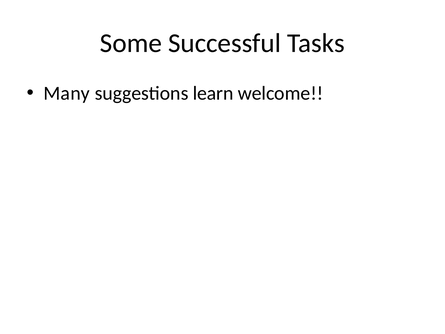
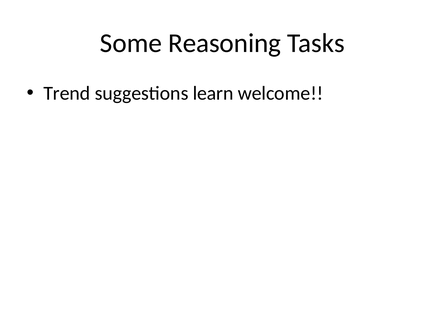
Successful: Successful -> Reasoning (225, 43)
Many: Many -> Trend (67, 93)
